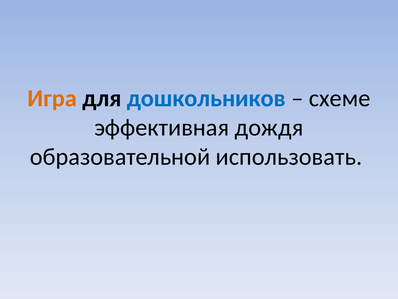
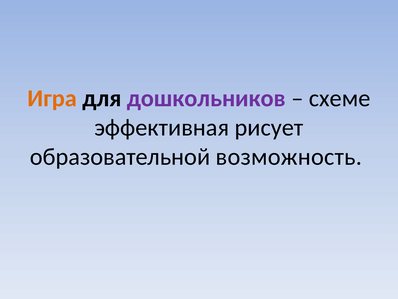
дошкольников colour: blue -> purple (206, 98)
дождя: дождя -> рисует (269, 127)
использовать: использовать -> возможность (289, 157)
